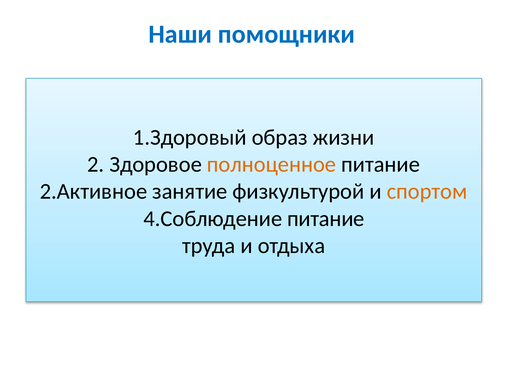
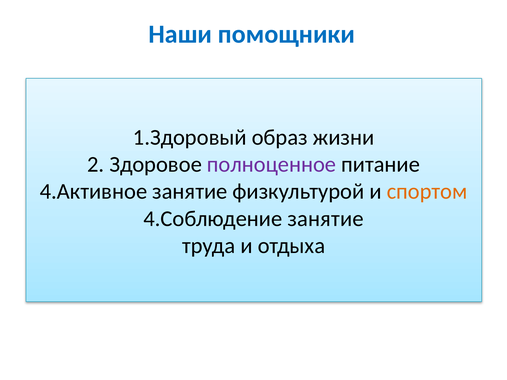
полноценное colour: orange -> purple (272, 165)
2.Активное: 2.Активное -> 4.Активное (94, 192)
4.Соблюдение питание: питание -> занятие (326, 219)
